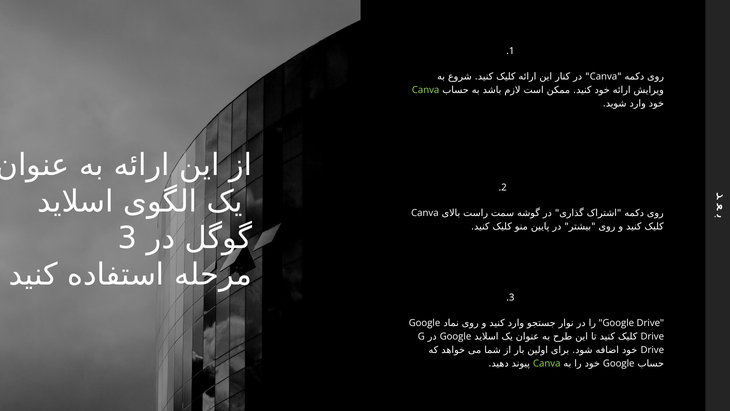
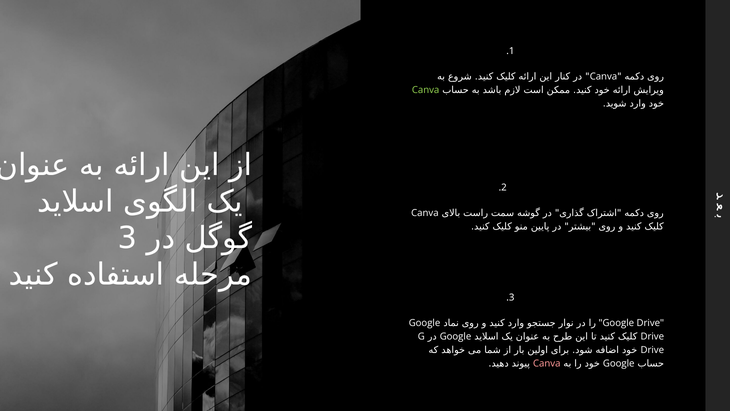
Canva colour: light green -> pink (547, 363)
